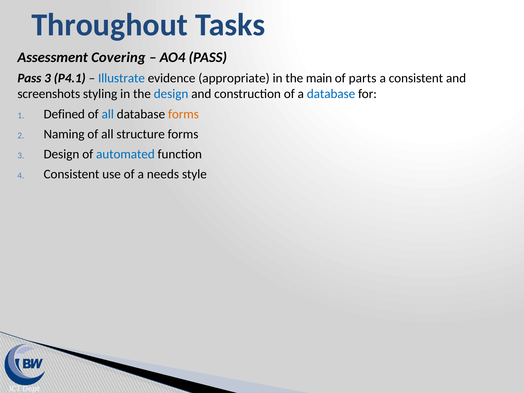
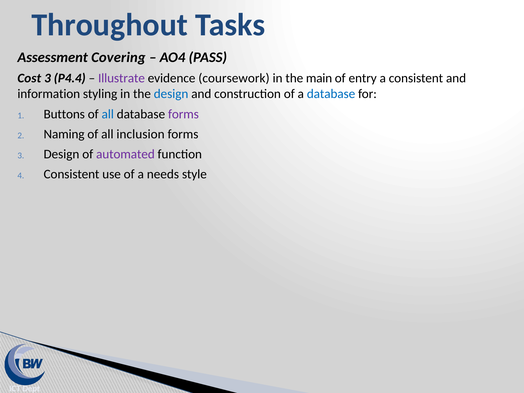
Pass: Pass -> Cost (29, 78)
P4.1: P4.1 -> P4.4 (70, 78)
Illustrate colour: blue -> purple (121, 78)
appropriate: appropriate -> coursework (234, 78)
parts: parts -> entry (363, 78)
screenshots: screenshots -> information (49, 94)
Defined: Defined -> Buttons (64, 114)
forms colour: orange -> purple (183, 114)
structure: structure -> inclusion (141, 134)
automated colour: blue -> purple (125, 154)
